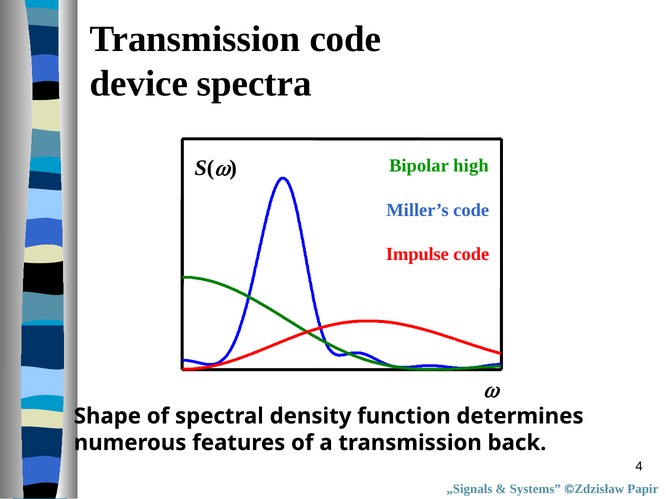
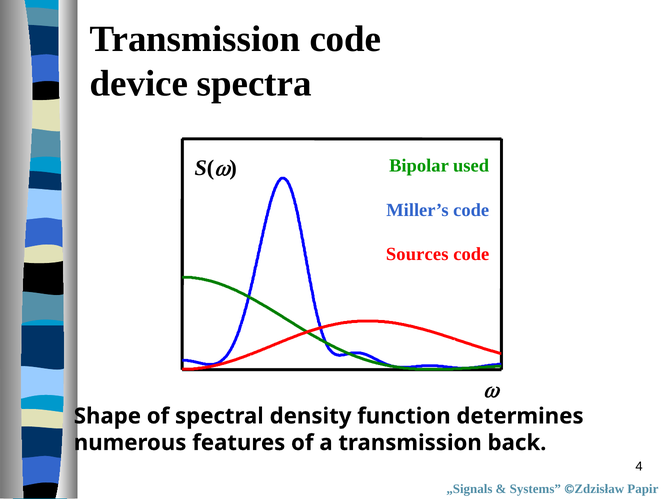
high: high -> used (471, 166)
Impulse: Impulse -> Sources (417, 255)
